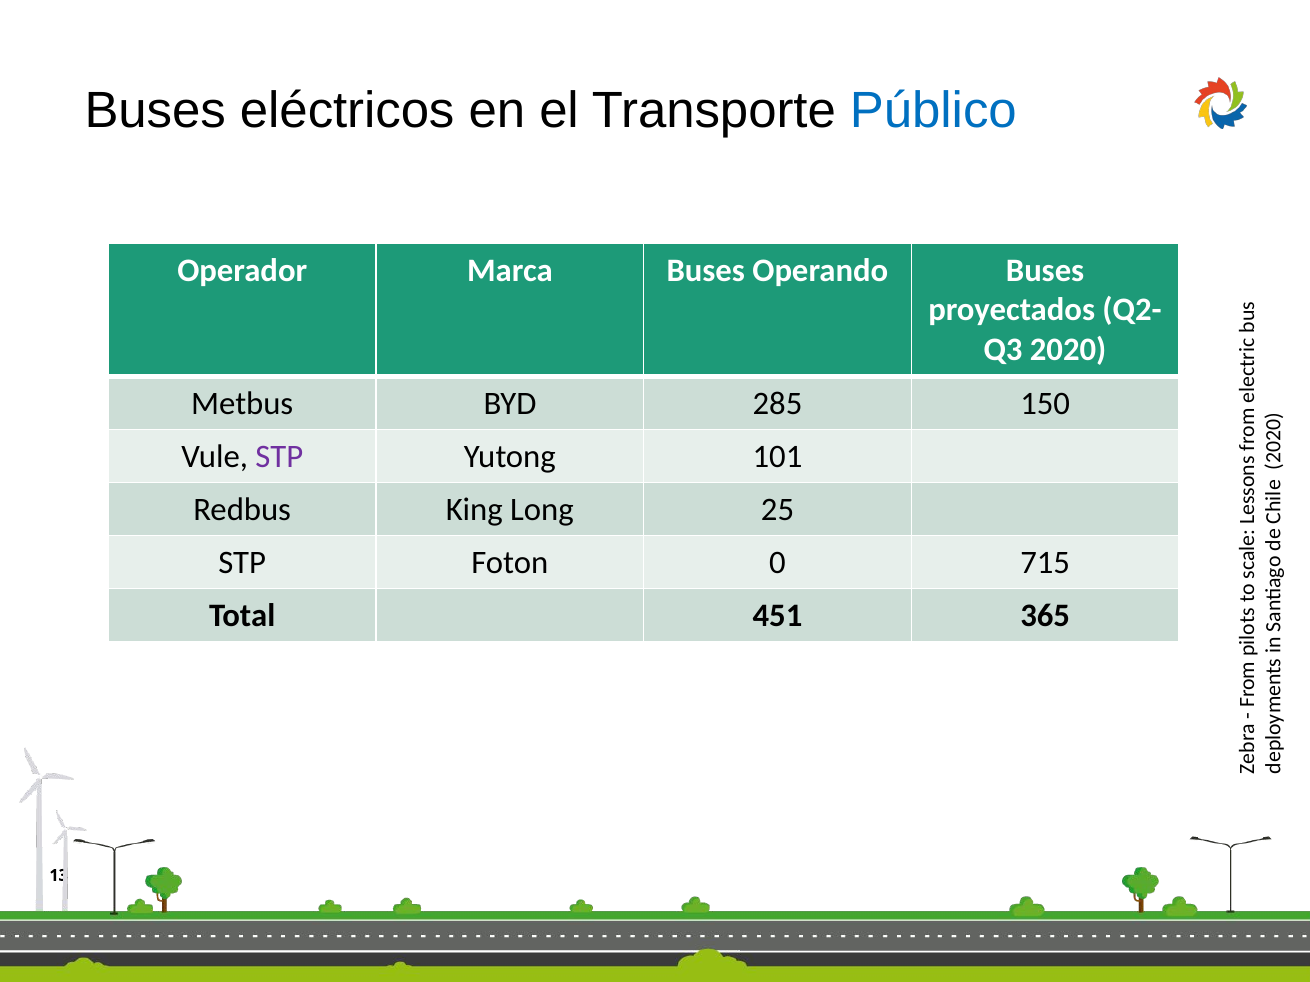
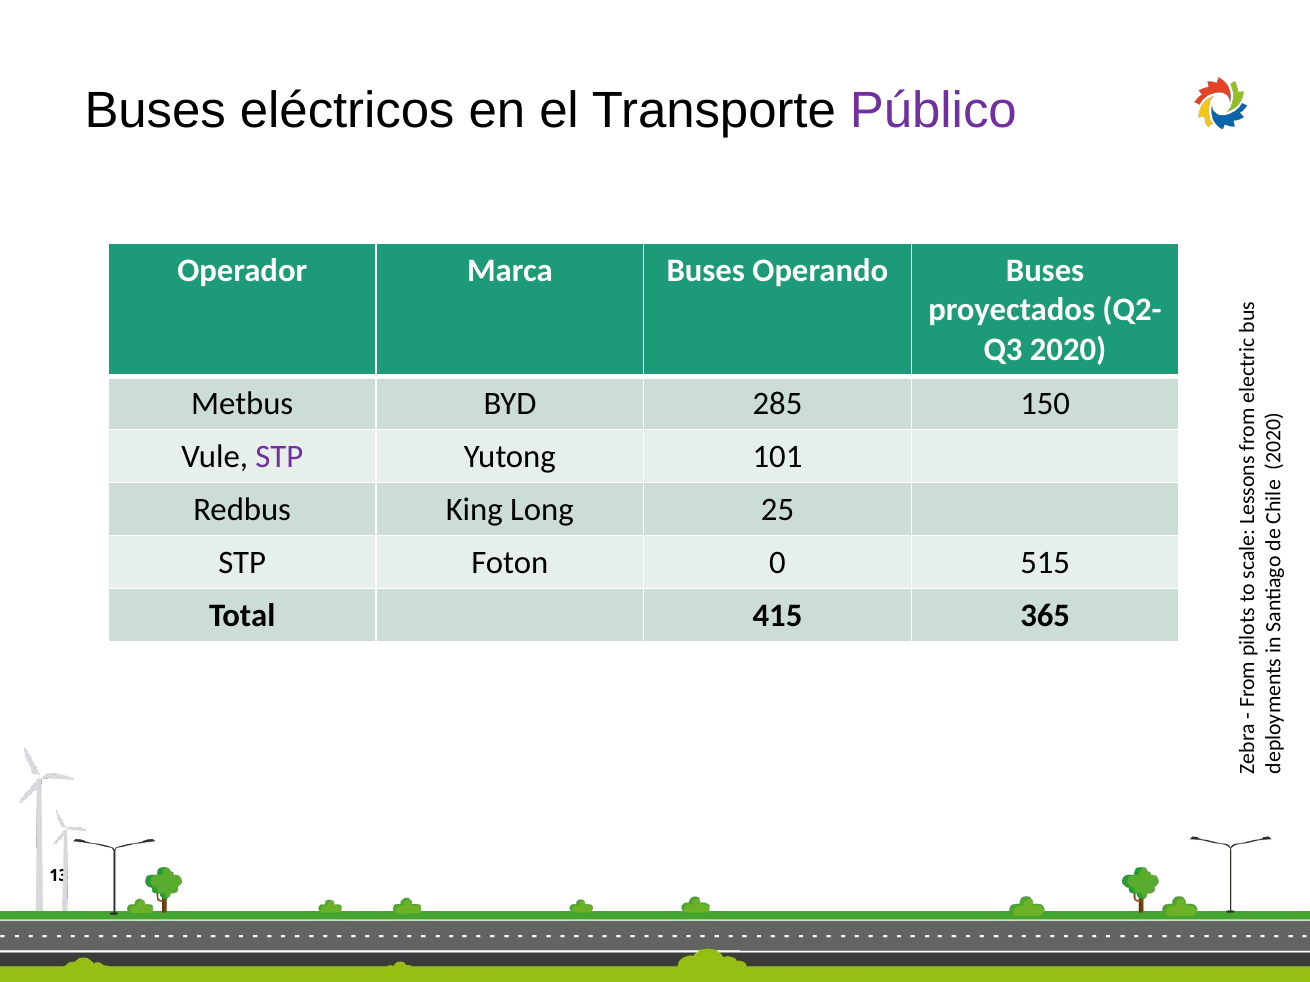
Público colour: blue -> purple (933, 111)
715: 715 -> 515 (1045, 563)
451: 451 -> 415 (777, 616)
